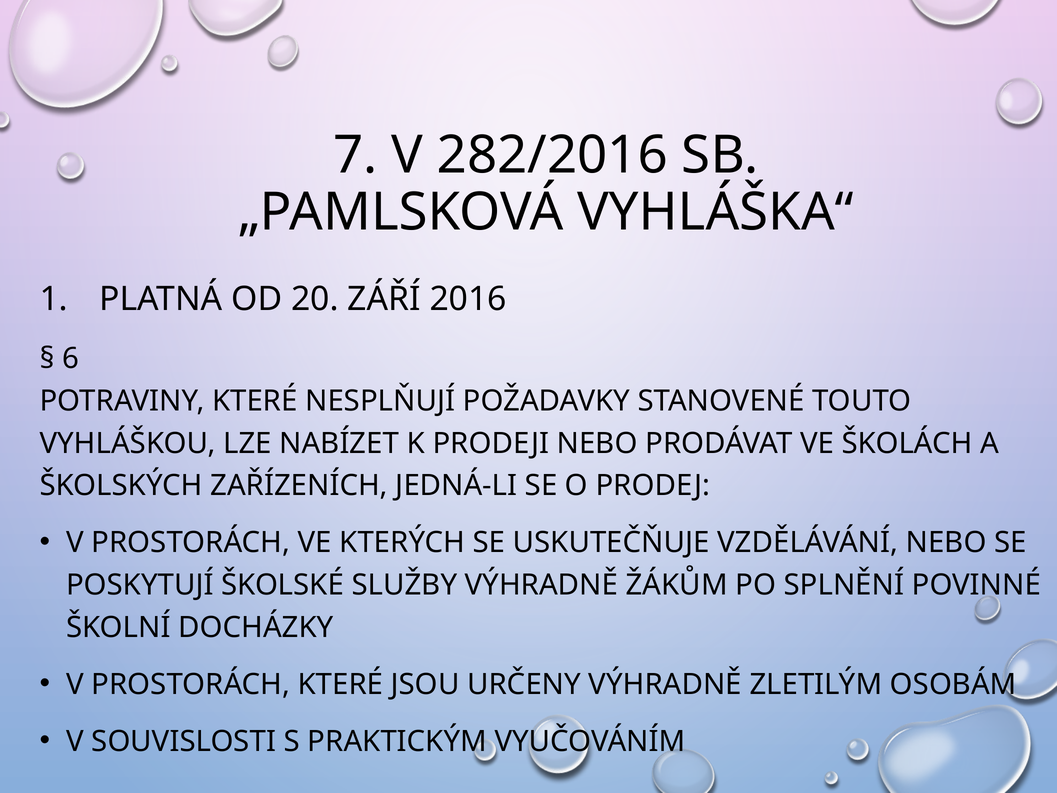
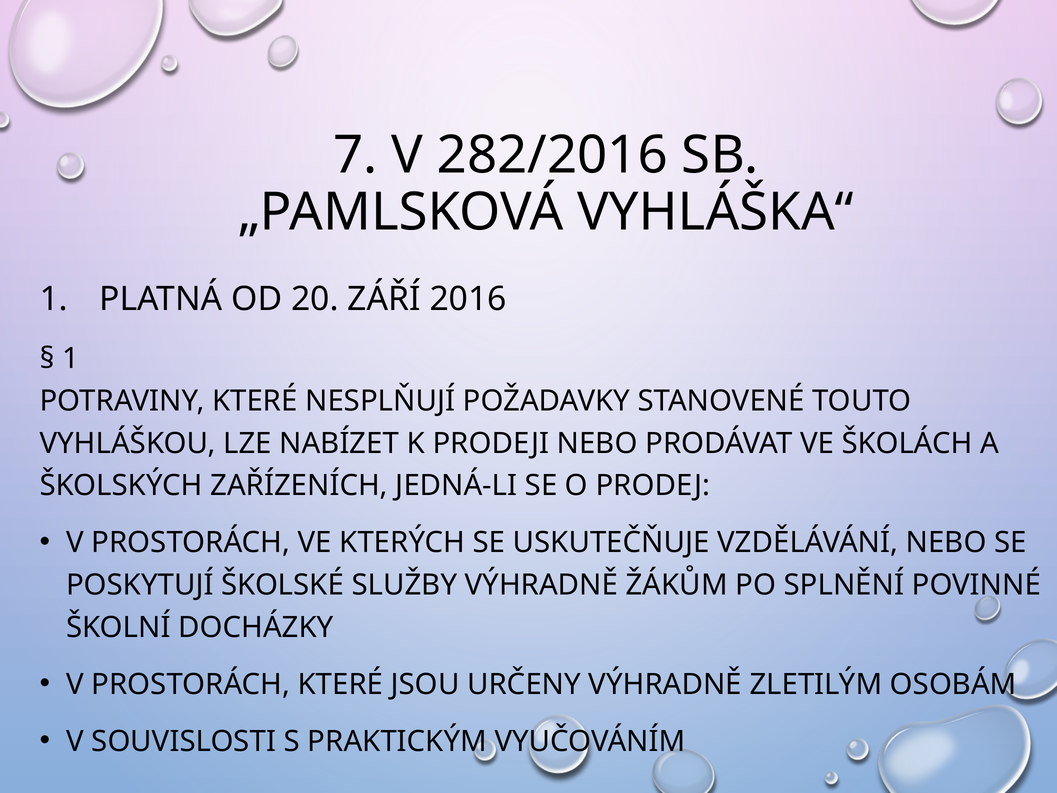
6: 6 -> 1 (71, 359)
